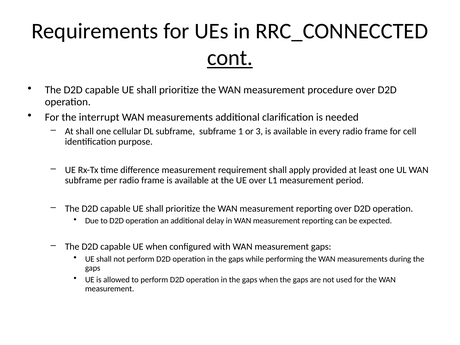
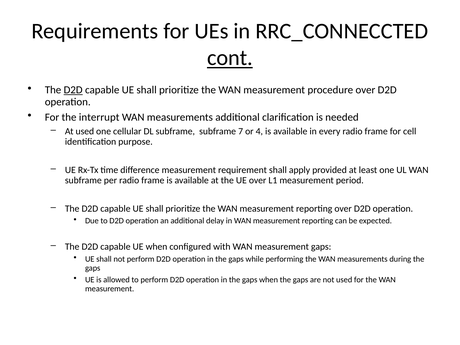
D2D underline: none -> present (73, 90)
At shall: shall -> used (85, 131)
1: 1 -> 7 (241, 131)
3: 3 -> 4 (259, 131)
